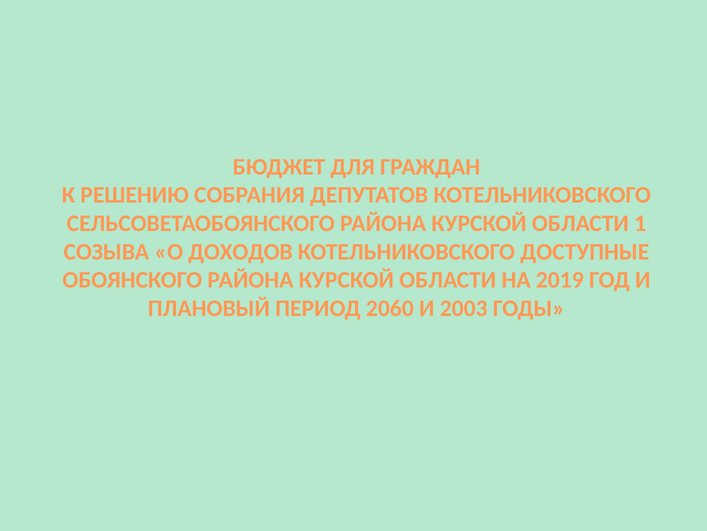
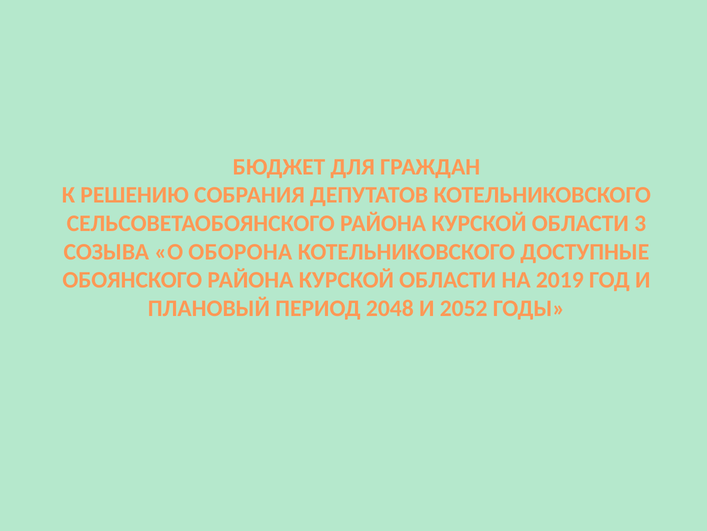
1: 1 -> 3 (640, 223)
ДОХОДОВ: ДОХОДОВ -> ОБОРОНА (240, 251)
2060: 2060 -> 2048 (390, 308)
2003: 2003 -> 2052 (464, 308)
